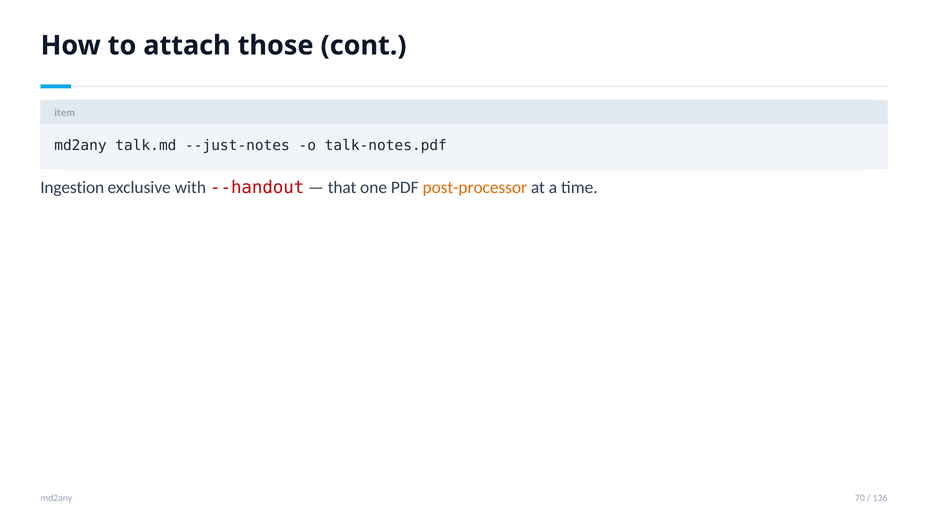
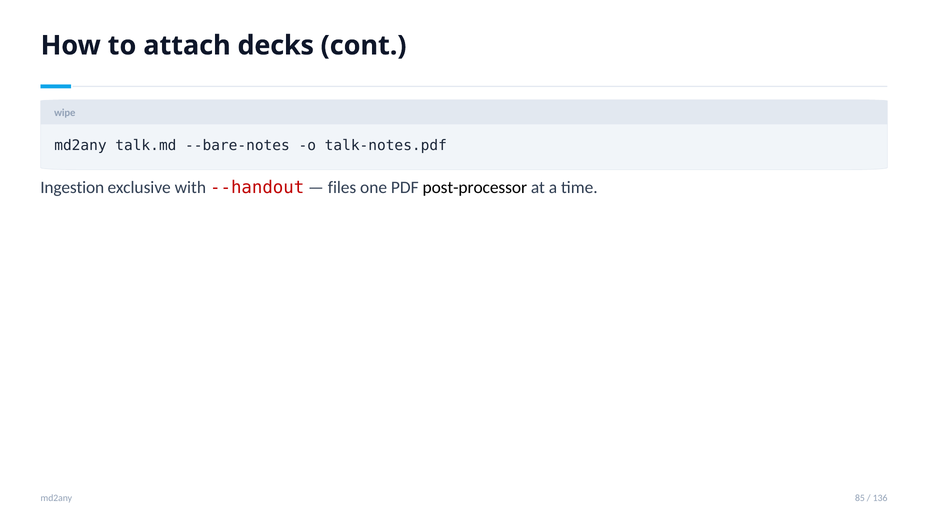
those: those -> decks (276, 46)
item: item -> wipe (65, 113)
--just-notes: --just-notes -> --bare-notes (237, 146)
that: that -> files (342, 187)
post-processor colour: orange -> black (475, 187)
70: 70 -> 85 (860, 498)
